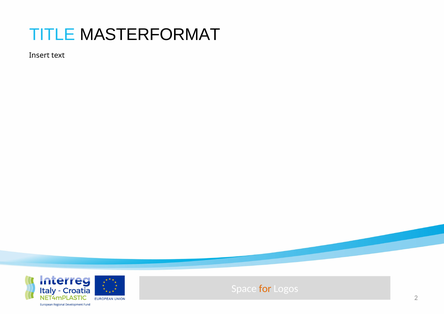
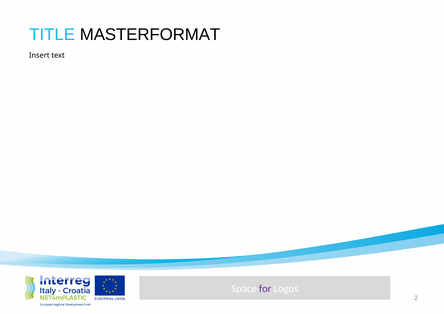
for colour: orange -> purple (265, 289)
